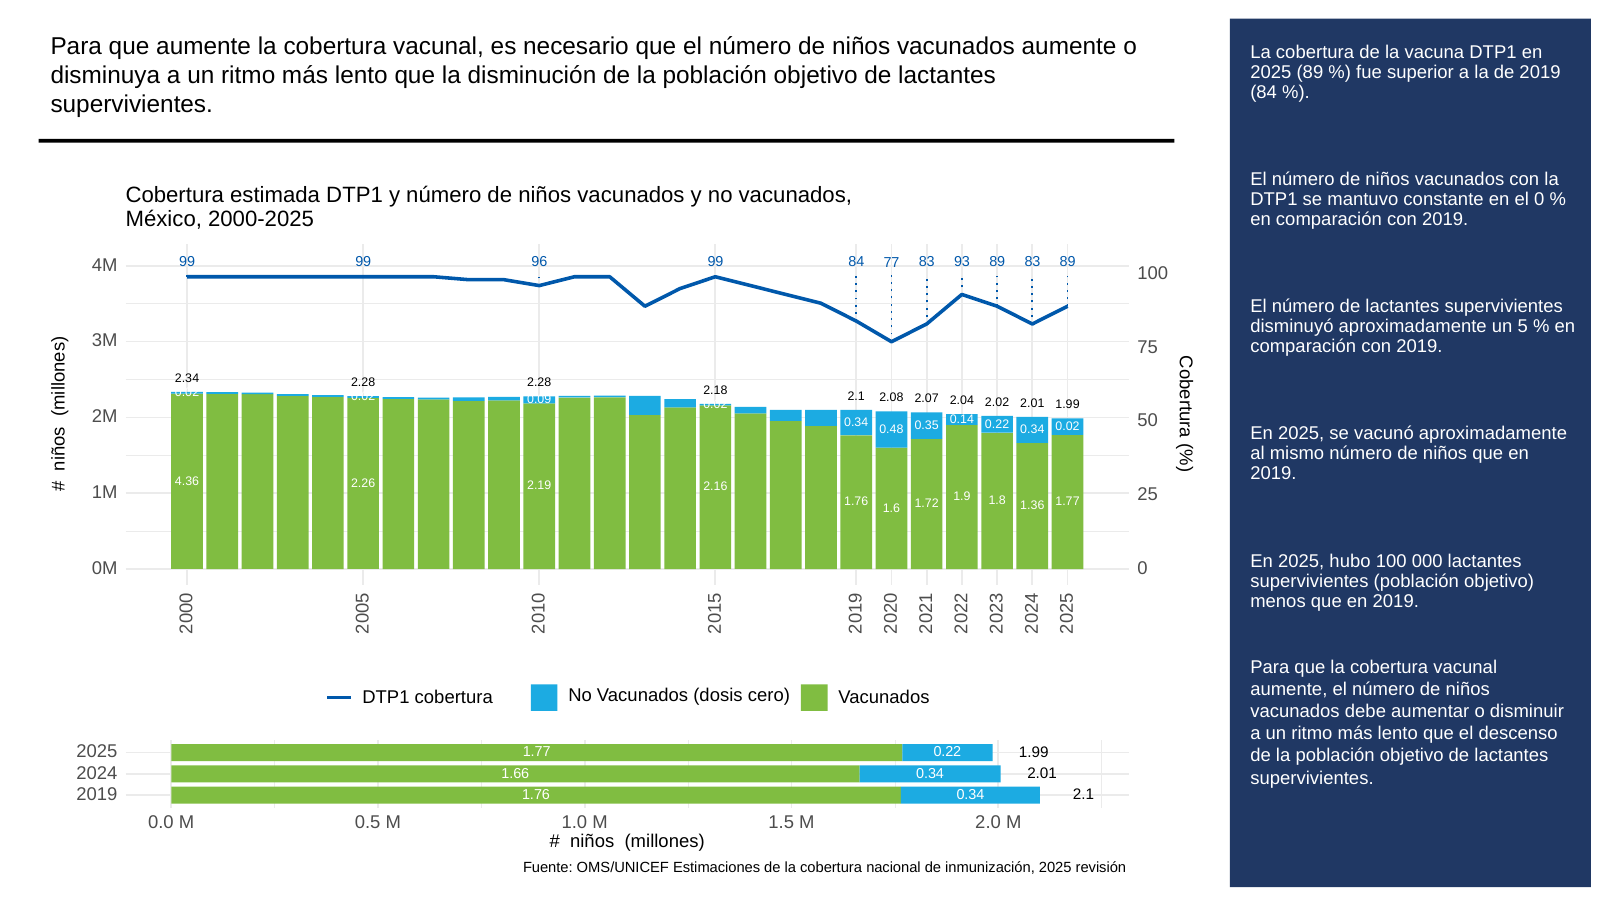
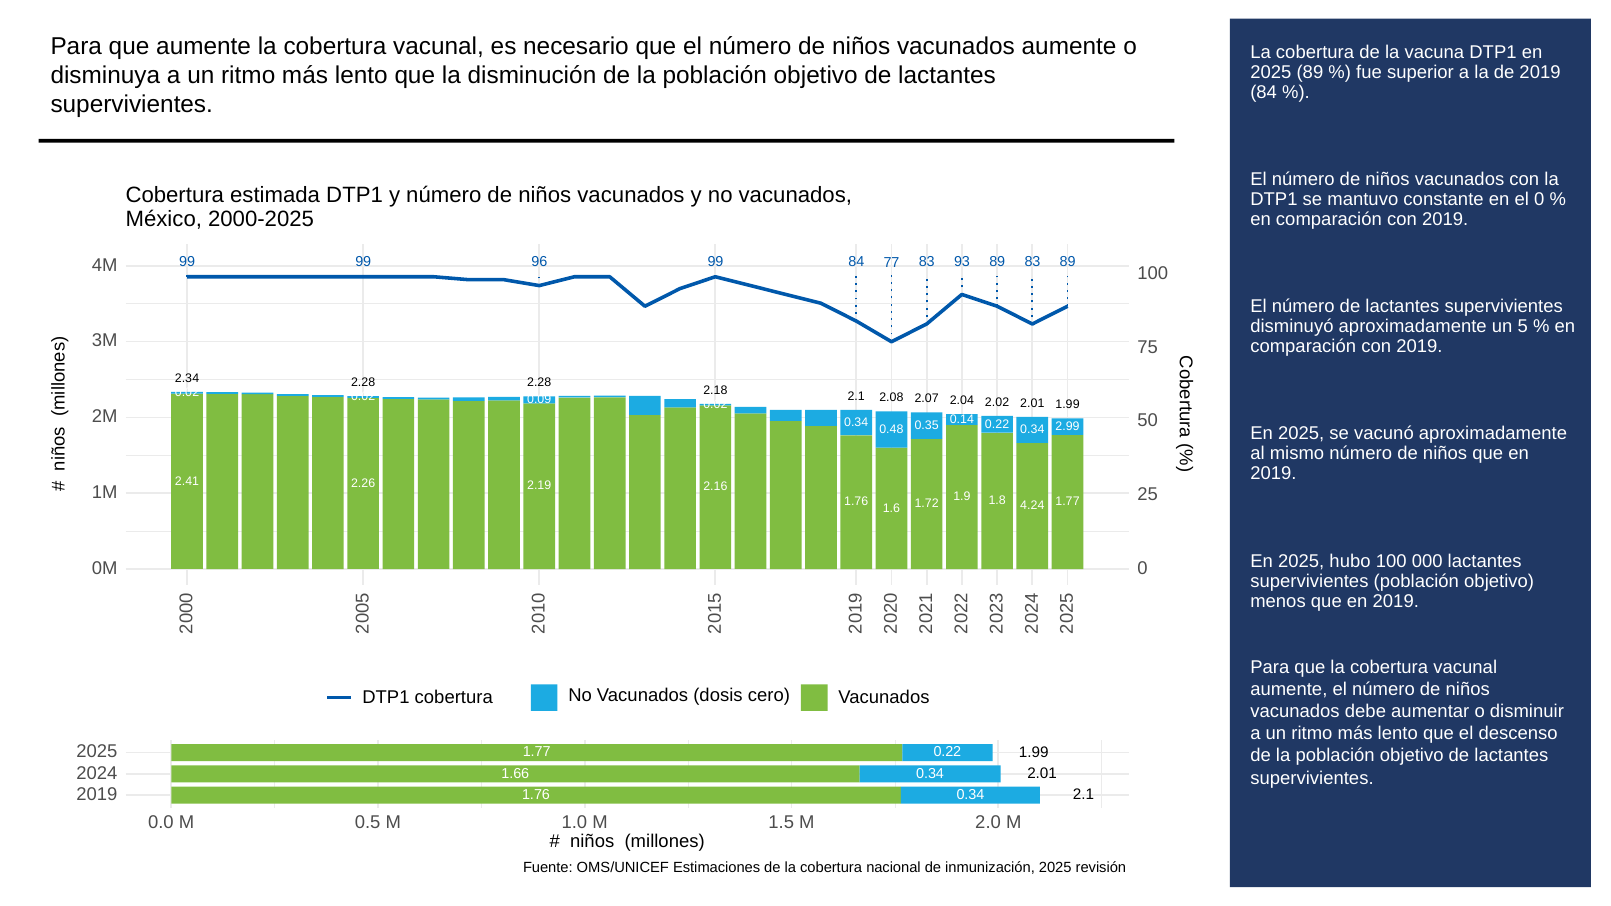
0.02: 0.02 -> 2.99 (1068, 426)
4.36: 4.36 -> 2.41 (187, 481)
1.36: 1.36 -> 4.24 (1032, 506)
